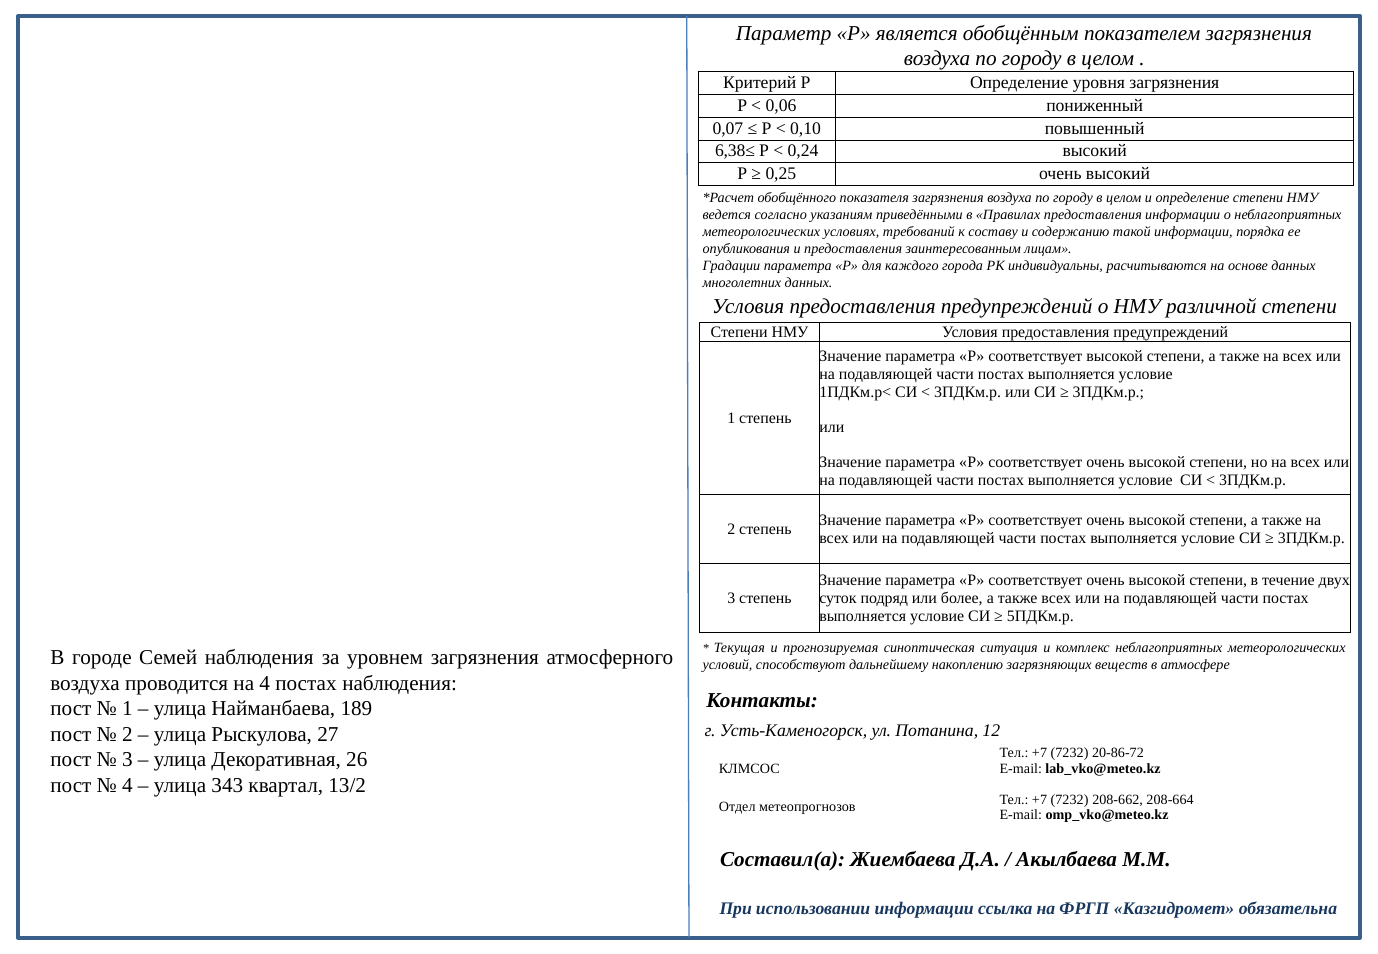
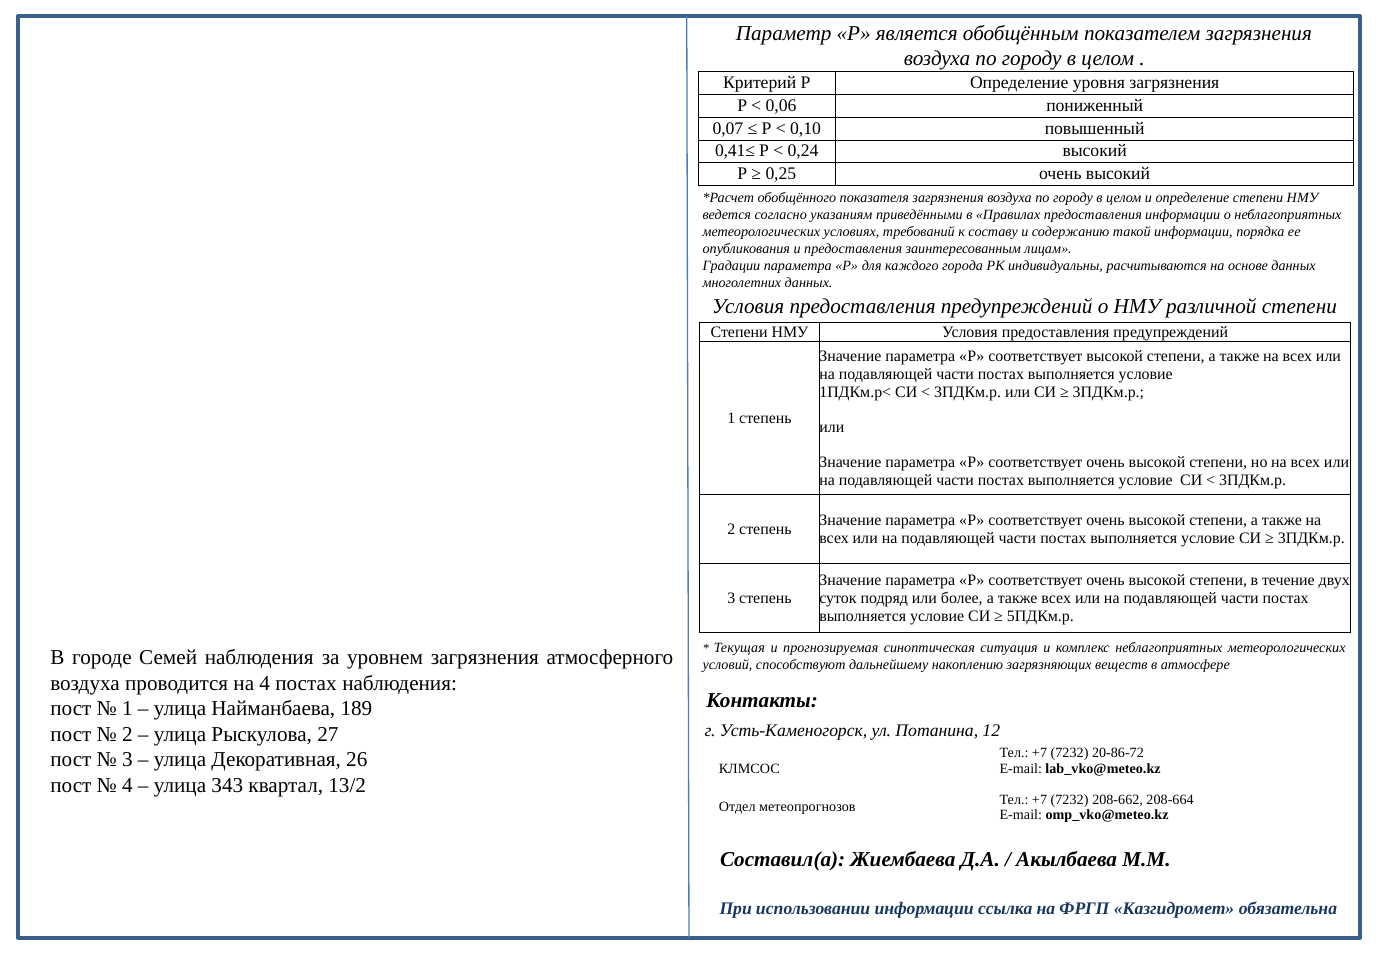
6,38≤: 6,38≤ -> 0,41≤ (735, 151)
